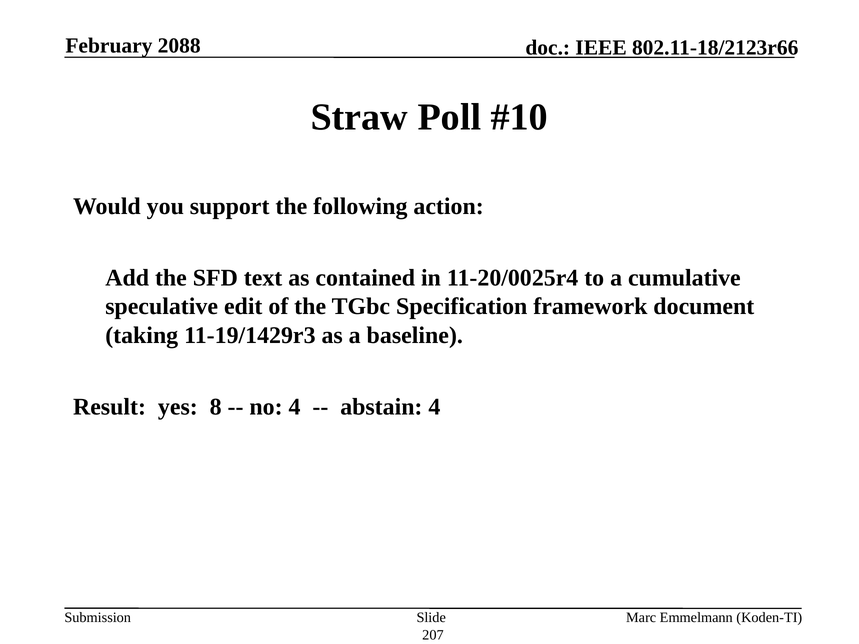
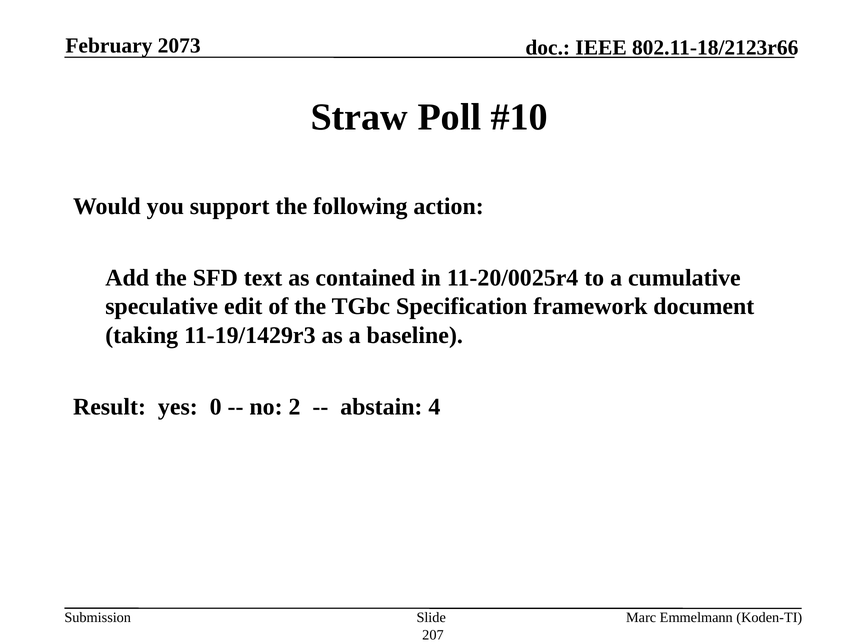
2088: 2088 -> 2073 (179, 46)
8: 8 -> 0 (216, 407)
no 4: 4 -> 2 (295, 407)
